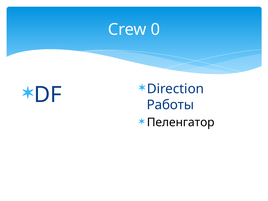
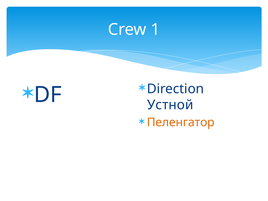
0: 0 -> 1 (155, 29)
Работы: Работы -> Устной (170, 105)
Пеленгатор colour: black -> orange (181, 122)
